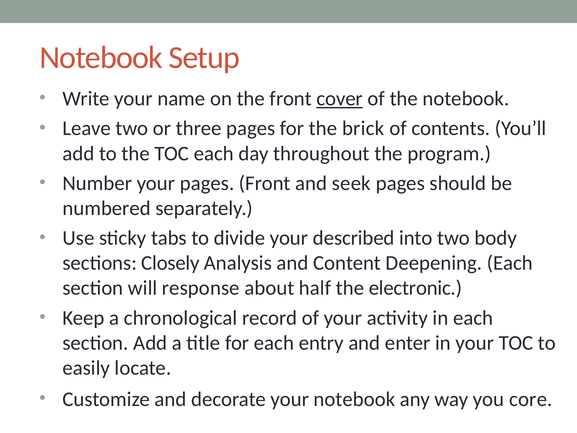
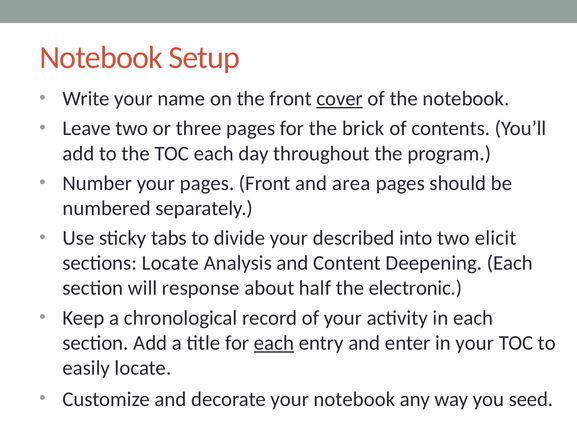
seek: seek -> area (351, 183)
body: body -> elicit (496, 238)
sections Closely: Closely -> Locate (170, 263)
each underline: none -> present (274, 343)
core: core -> seed (531, 399)
